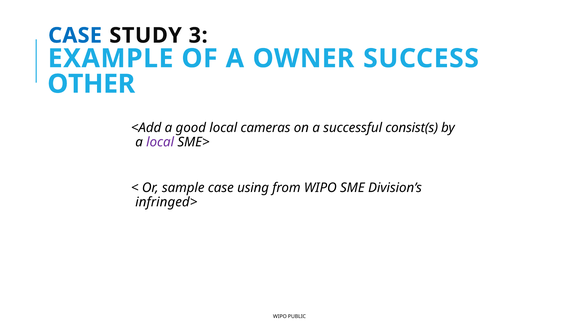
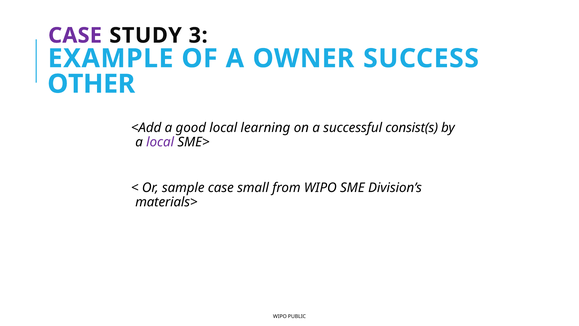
CASE colour: blue -> purple (75, 35)
cameras: cameras -> learning (265, 128)
using: using -> small (253, 187)
infringed>: infringed> -> materials> (166, 202)
